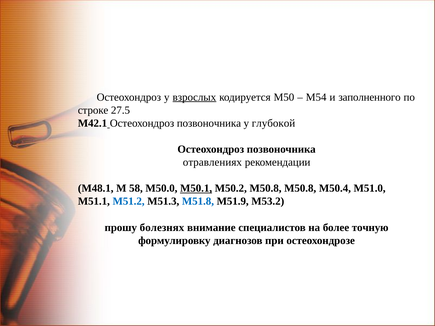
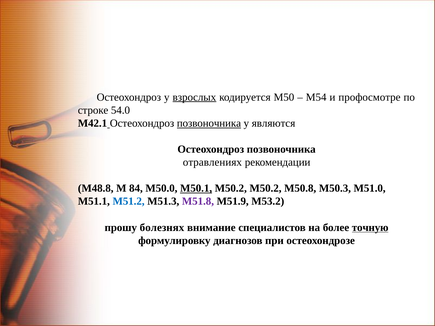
заполненного: заполненного -> профосмотре (369, 97)
27.5: 27.5 -> 54.0 (120, 110)
позвоночника underline: none -> present (209, 123)
глубокой: глубокой -> являются (274, 123)
М48.1: М48.1 -> М48.8 (96, 189)
58: 58 -> 84 (136, 189)
М50.2 М50.8: М50.8 -> М50.2 (266, 189)
М50.4: М50.4 -> М50.3 (335, 189)
М51.8 colour: blue -> purple (198, 202)
точную underline: none -> present (370, 228)
